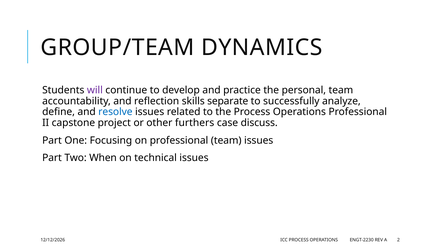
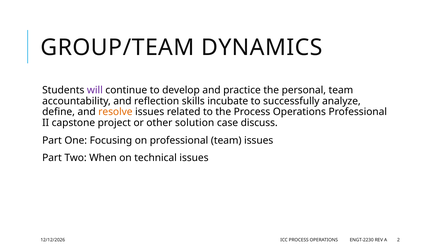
separate: separate -> incubate (228, 101)
resolve colour: blue -> orange (115, 112)
furthers: furthers -> solution (195, 123)
